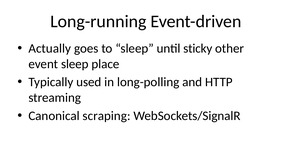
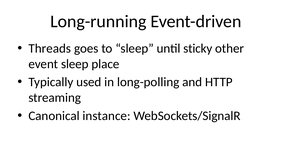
Actually: Actually -> Threads (50, 48)
scraping: scraping -> instance (107, 116)
